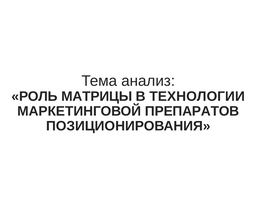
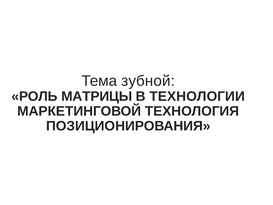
анализ: анализ -> зубной (148, 81)
ПРЕПАРАТОВ: ПРЕПАРАТОВ -> ТЕХНОЛОГИЯ (192, 111)
